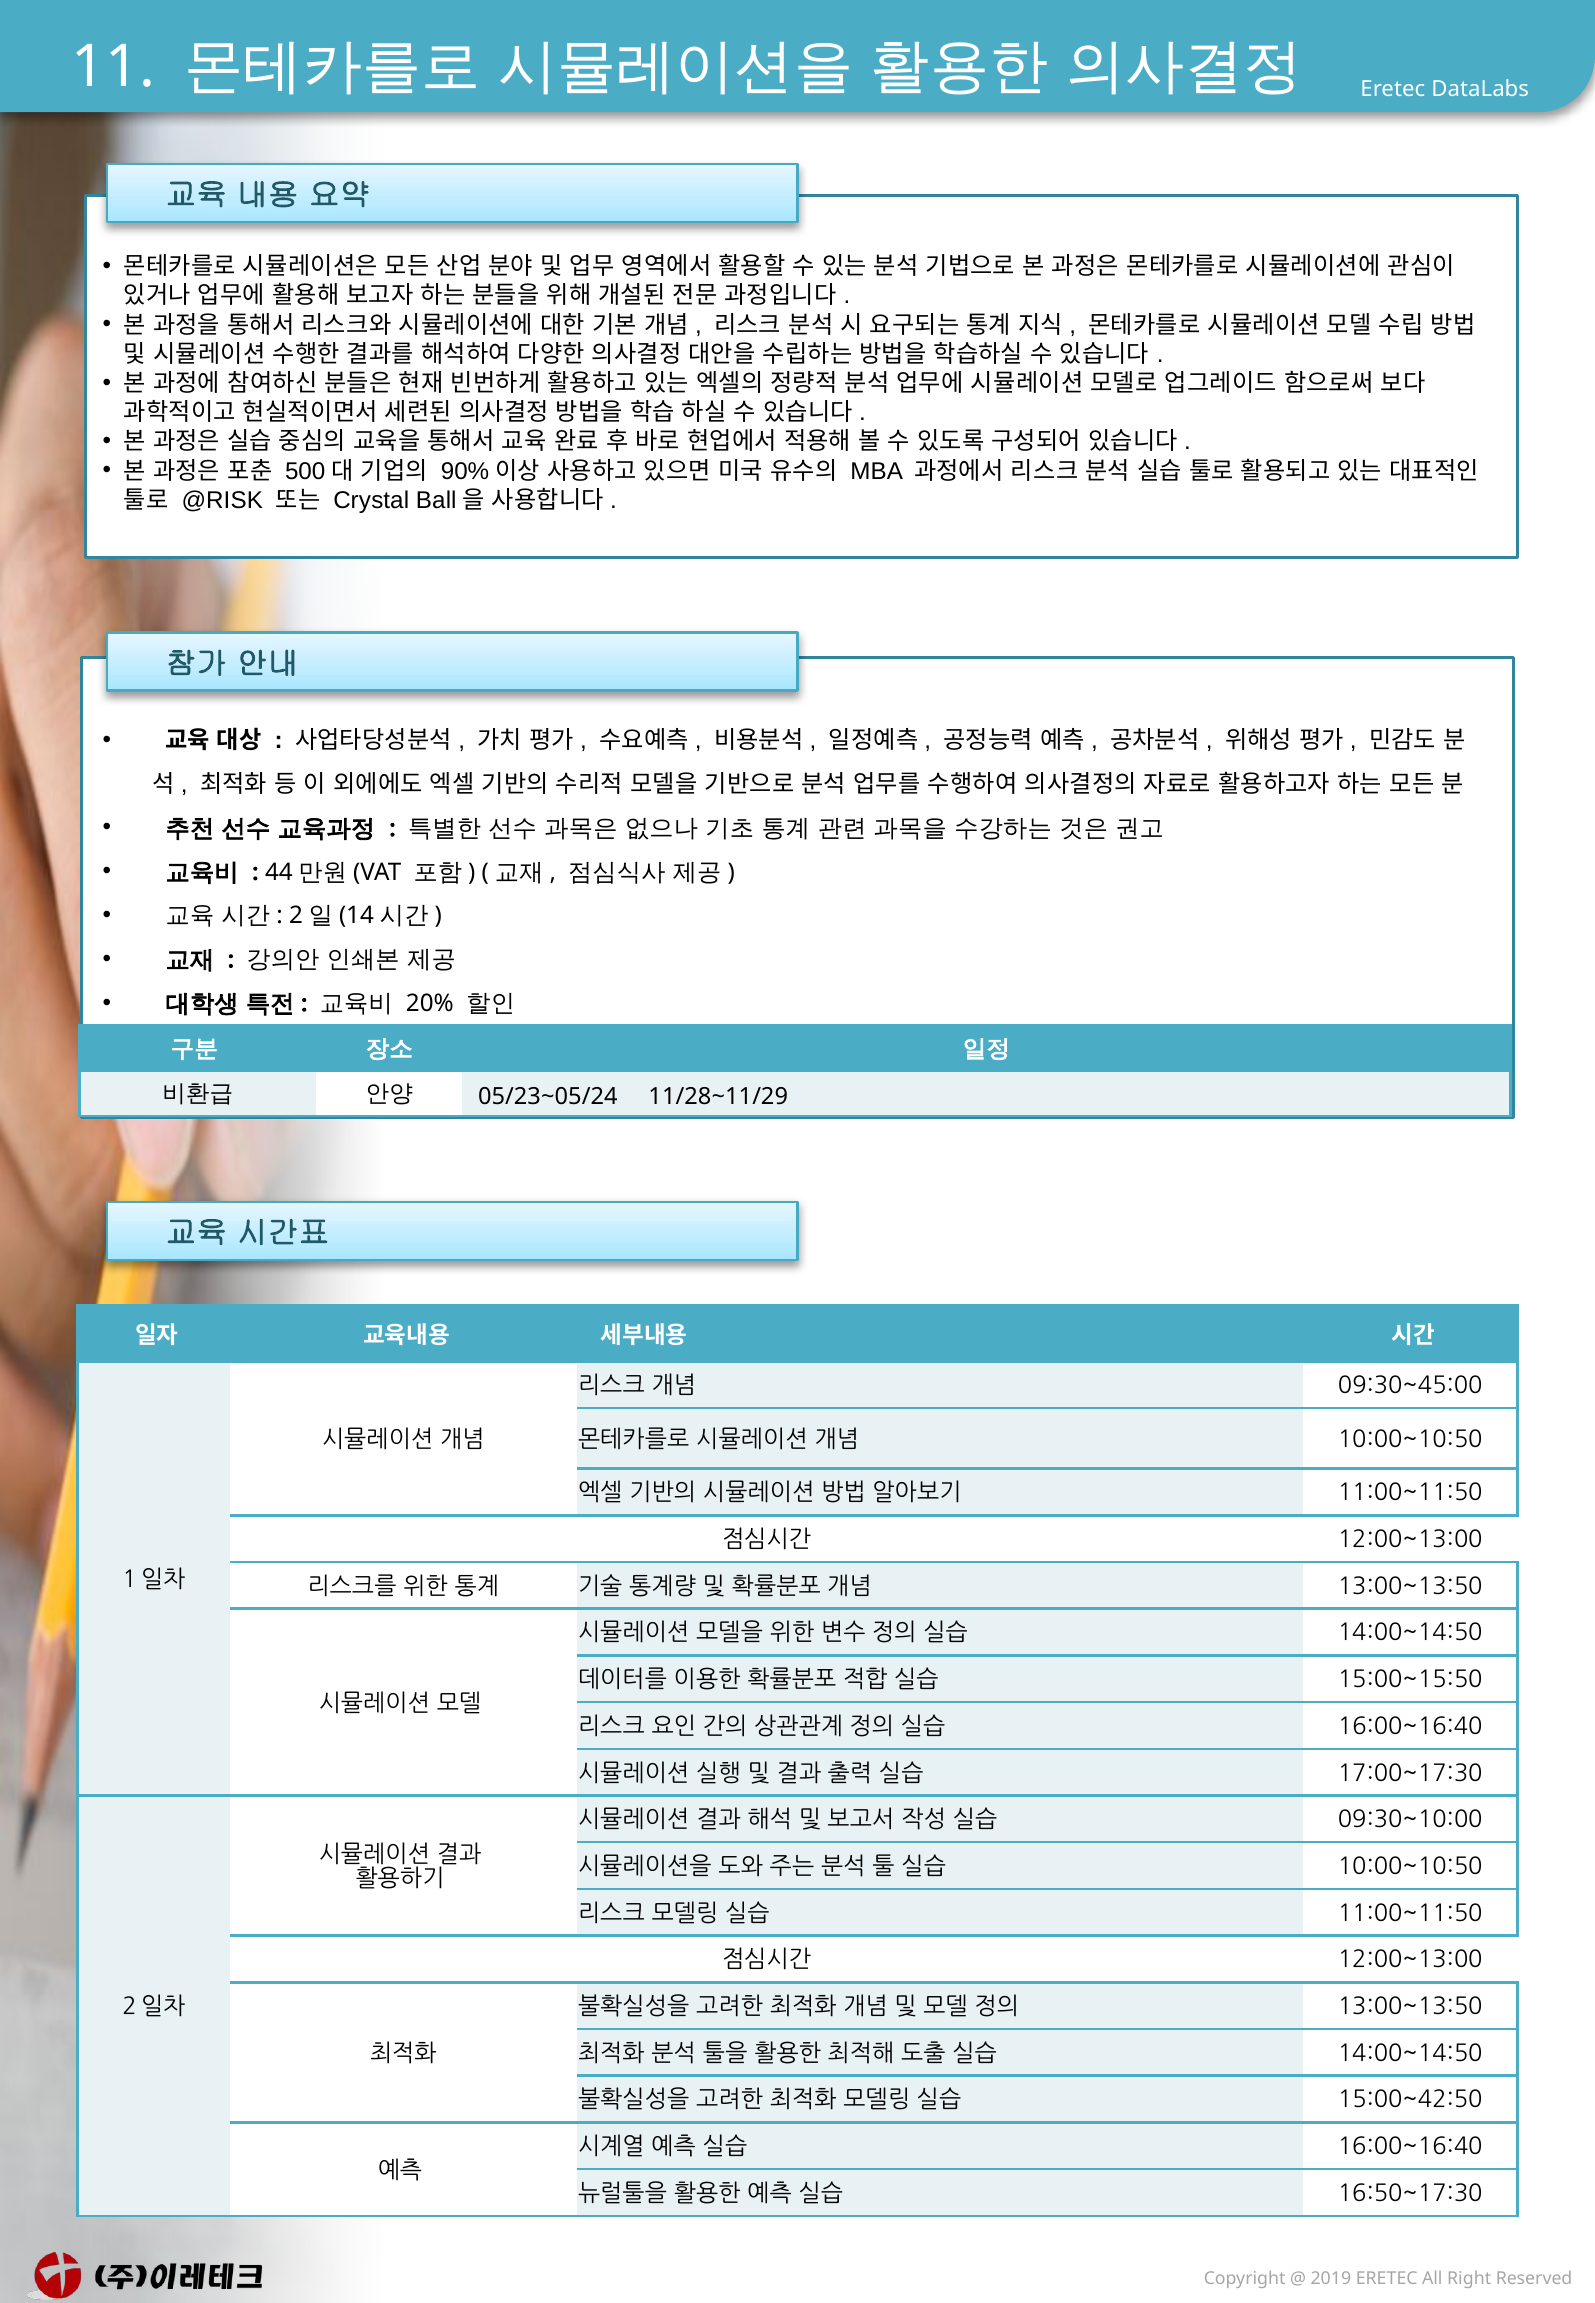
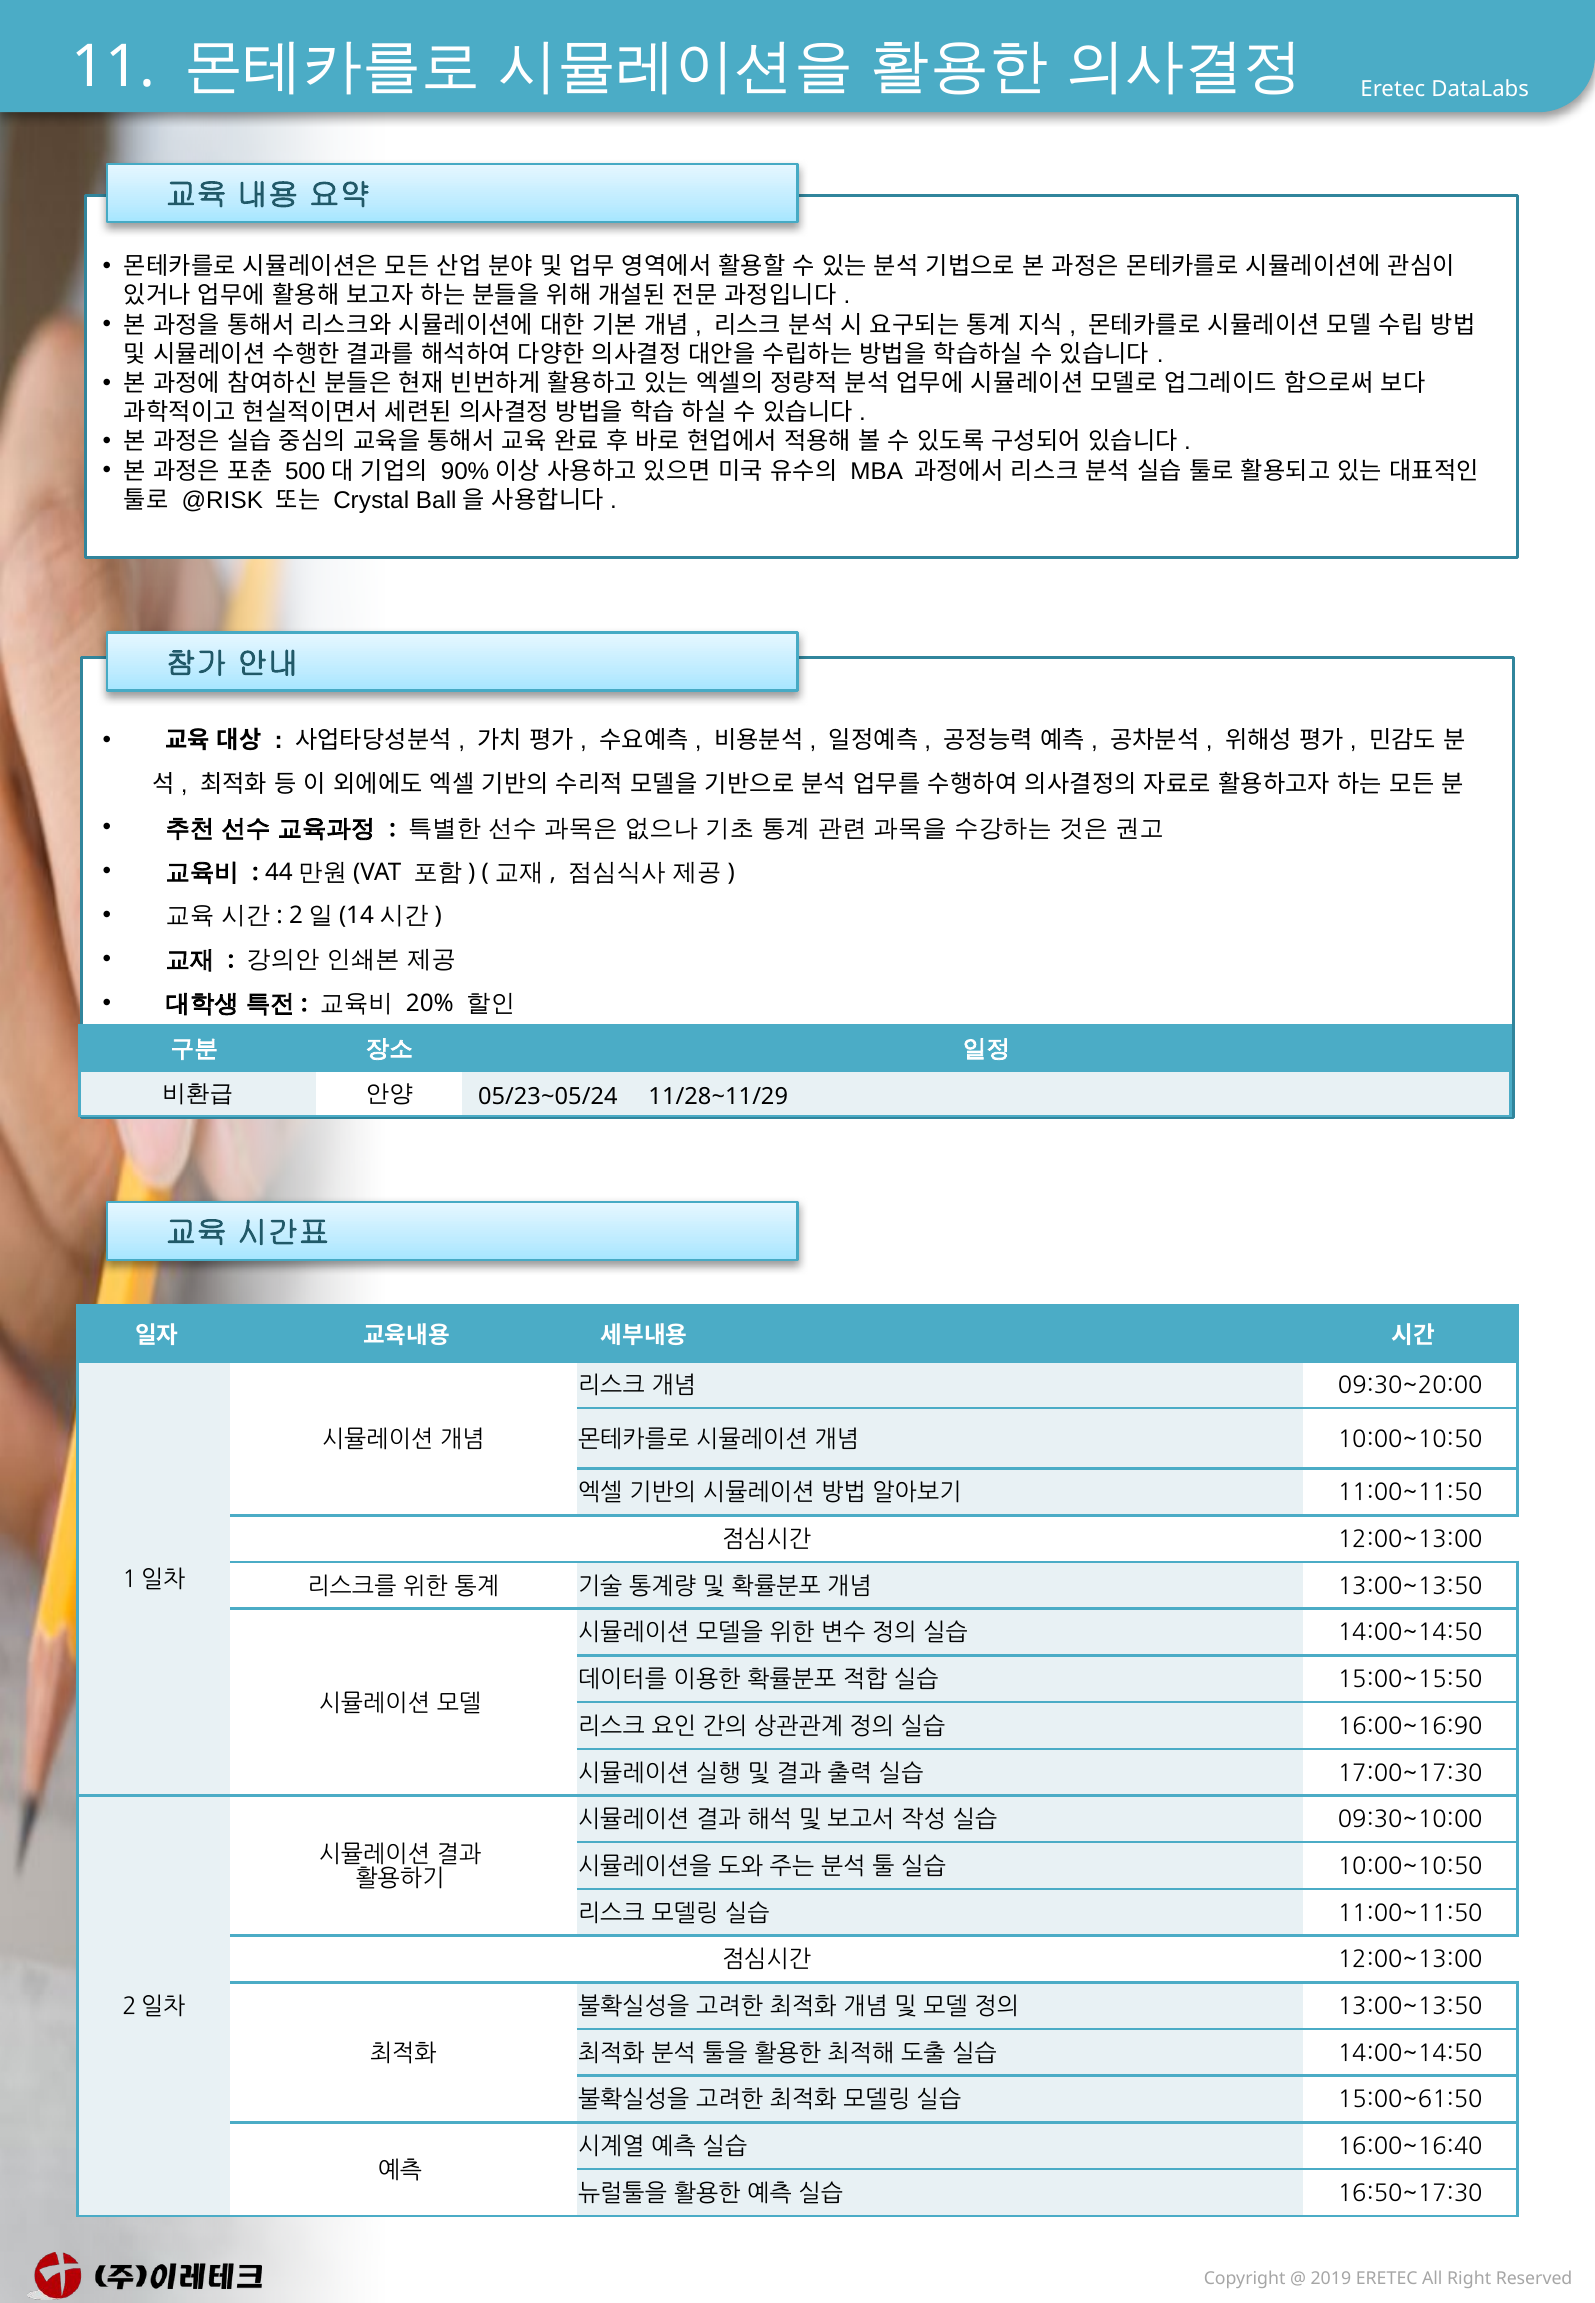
09:30~45:00: 09:30~45:00 -> 09:30~20:00 (1410, 1386)
16:00~16:40: 16:00~16:40 -> 16:00~16:90 (1410, 1727)
15:00~42:50: 15:00~42:50 -> 15:00~61:50 (1410, 2101)
